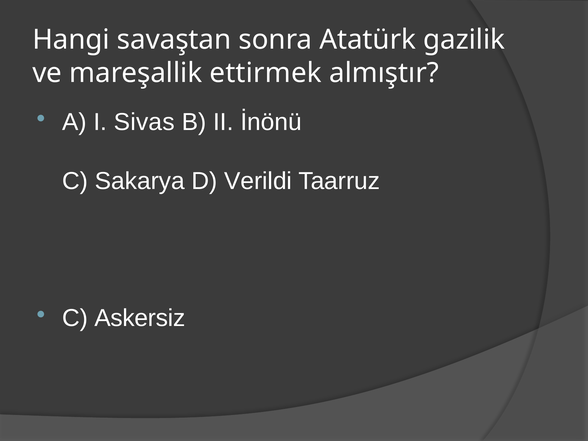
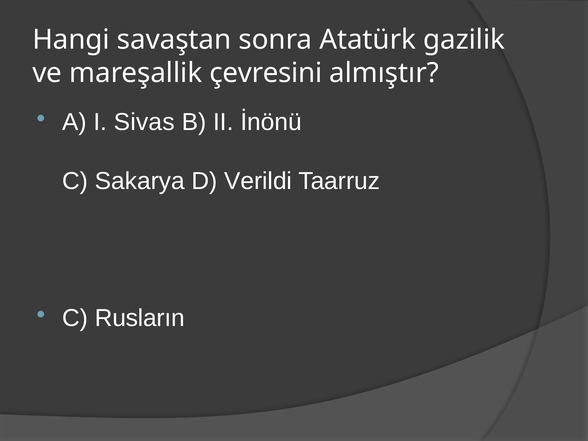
ettirmek: ettirmek -> çevresini (266, 73)
Askersiz: Askersiz -> Rusların (140, 318)
